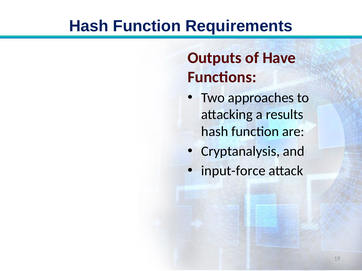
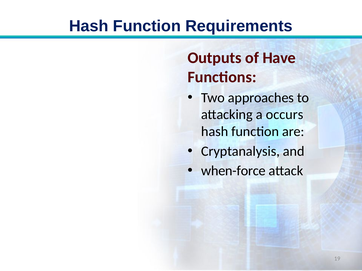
results: results -> occurs (285, 115)
input-force: input-force -> when-force (233, 171)
